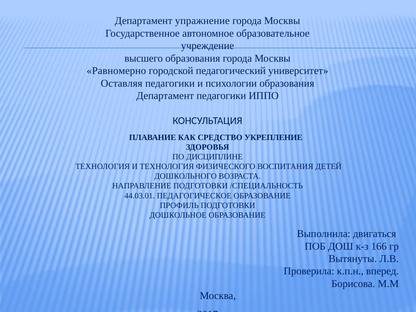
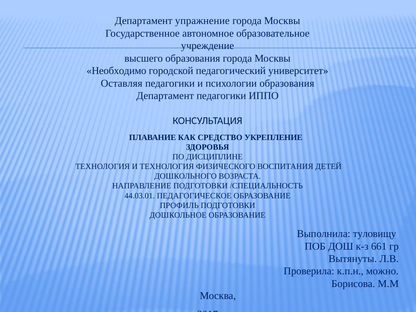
Равномерно: Равномерно -> Необходимо (116, 71)
двигаться: двигаться -> туловищу (375, 234)
166: 166 -> 661 (379, 246)
вперед: вперед -> можно (382, 271)
